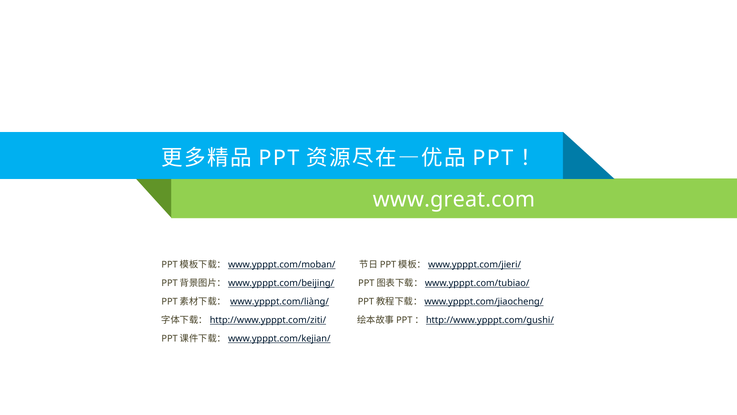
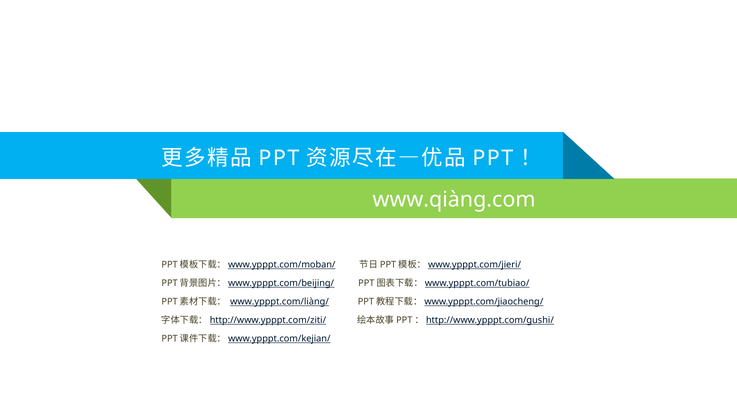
www.great.com: www.great.com -> www.qiàng.com (454, 200)
